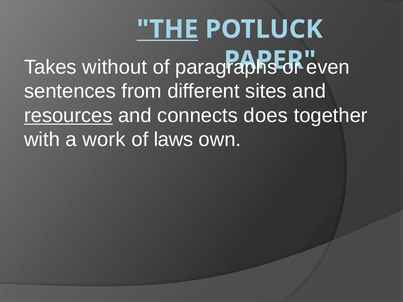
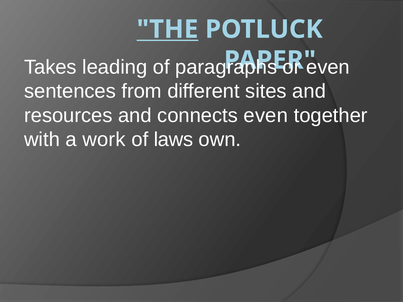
without: without -> leading (115, 67)
resources underline: present -> none (68, 116)
connects does: does -> even (266, 116)
